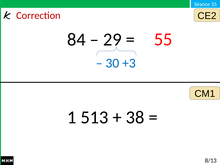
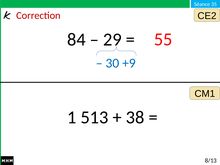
+3: +3 -> +9 (129, 63)
